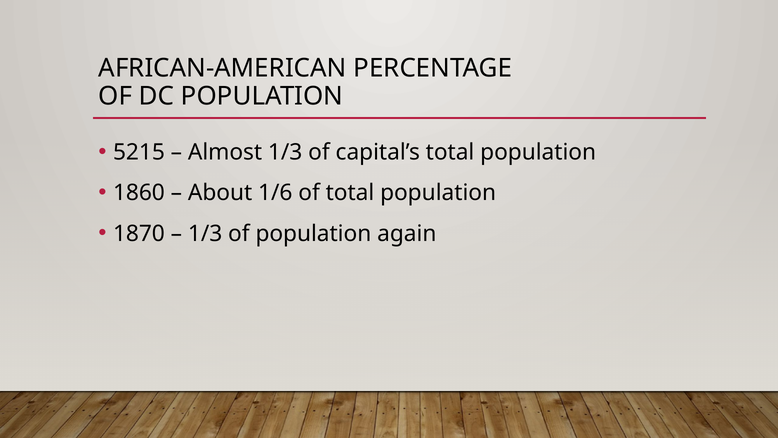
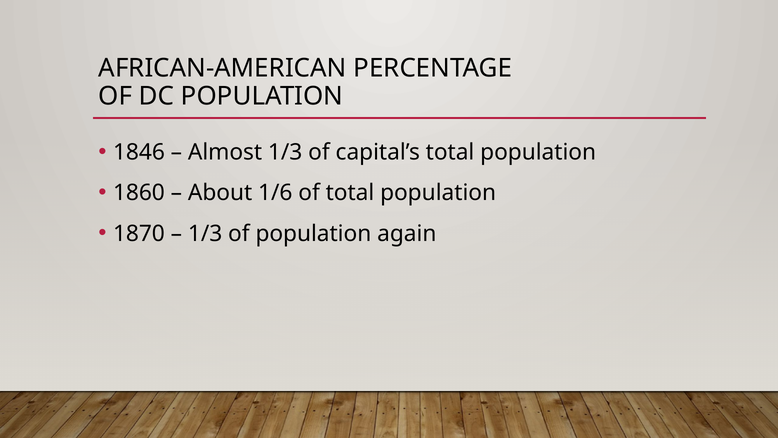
5215: 5215 -> 1846 (139, 152)
